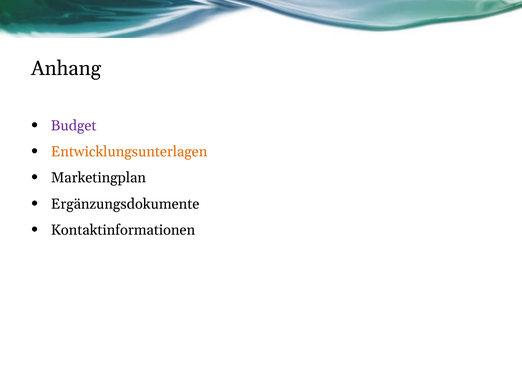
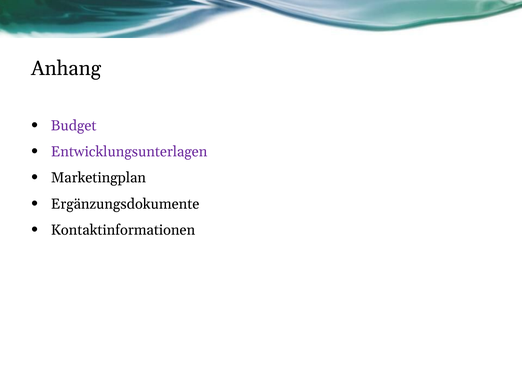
Entwicklungsunterlagen colour: orange -> purple (129, 152)
